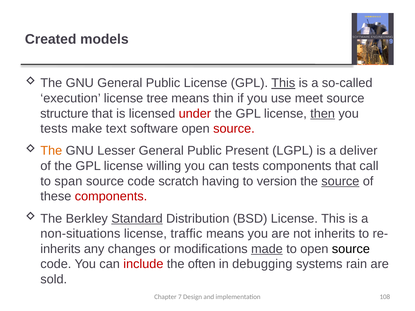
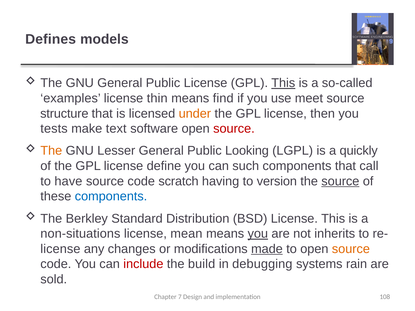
Created: Created -> Defines (51, 39)
execution: execution -> examples (71, 98)
tree: tree -> thin (157, 98)
thin: thin -> find (223, 98)
under colour: red -> orange (195, 114)
then underline: present -> none (323, 114)
Present: Present -> Looking (247, 151)
deliver: deliver -> quickly (359, 151)
willing: willing -> define (164, 166)
can tests: tests -> such (246, 166)
span: span -> have (68, 181)
components colour: red -> blue (111, 197)
Standard underline: present -> none (137, 219)
traffic: traffic -> mean (186, 234)
you underline: none -> present (258, 234)
inherits: inherits -> license (60, 249)
source colour: black -> orange (351, 249)
often: often -> build (202, 264)
